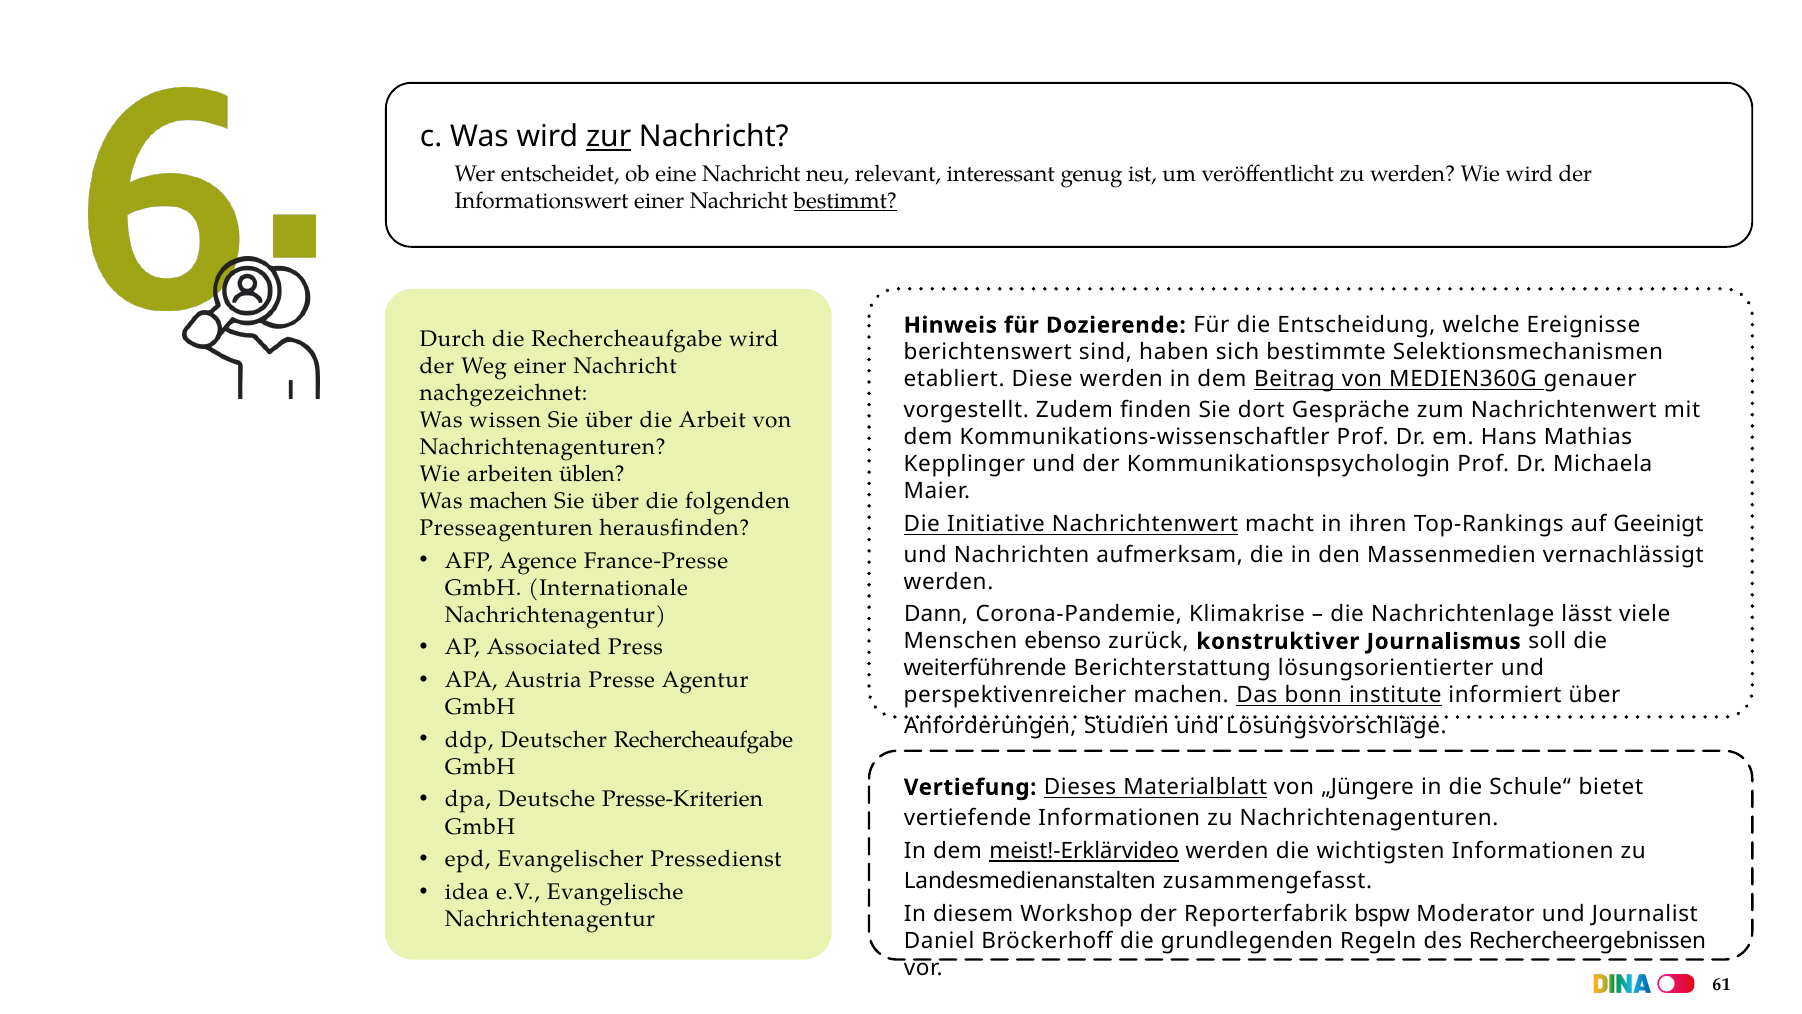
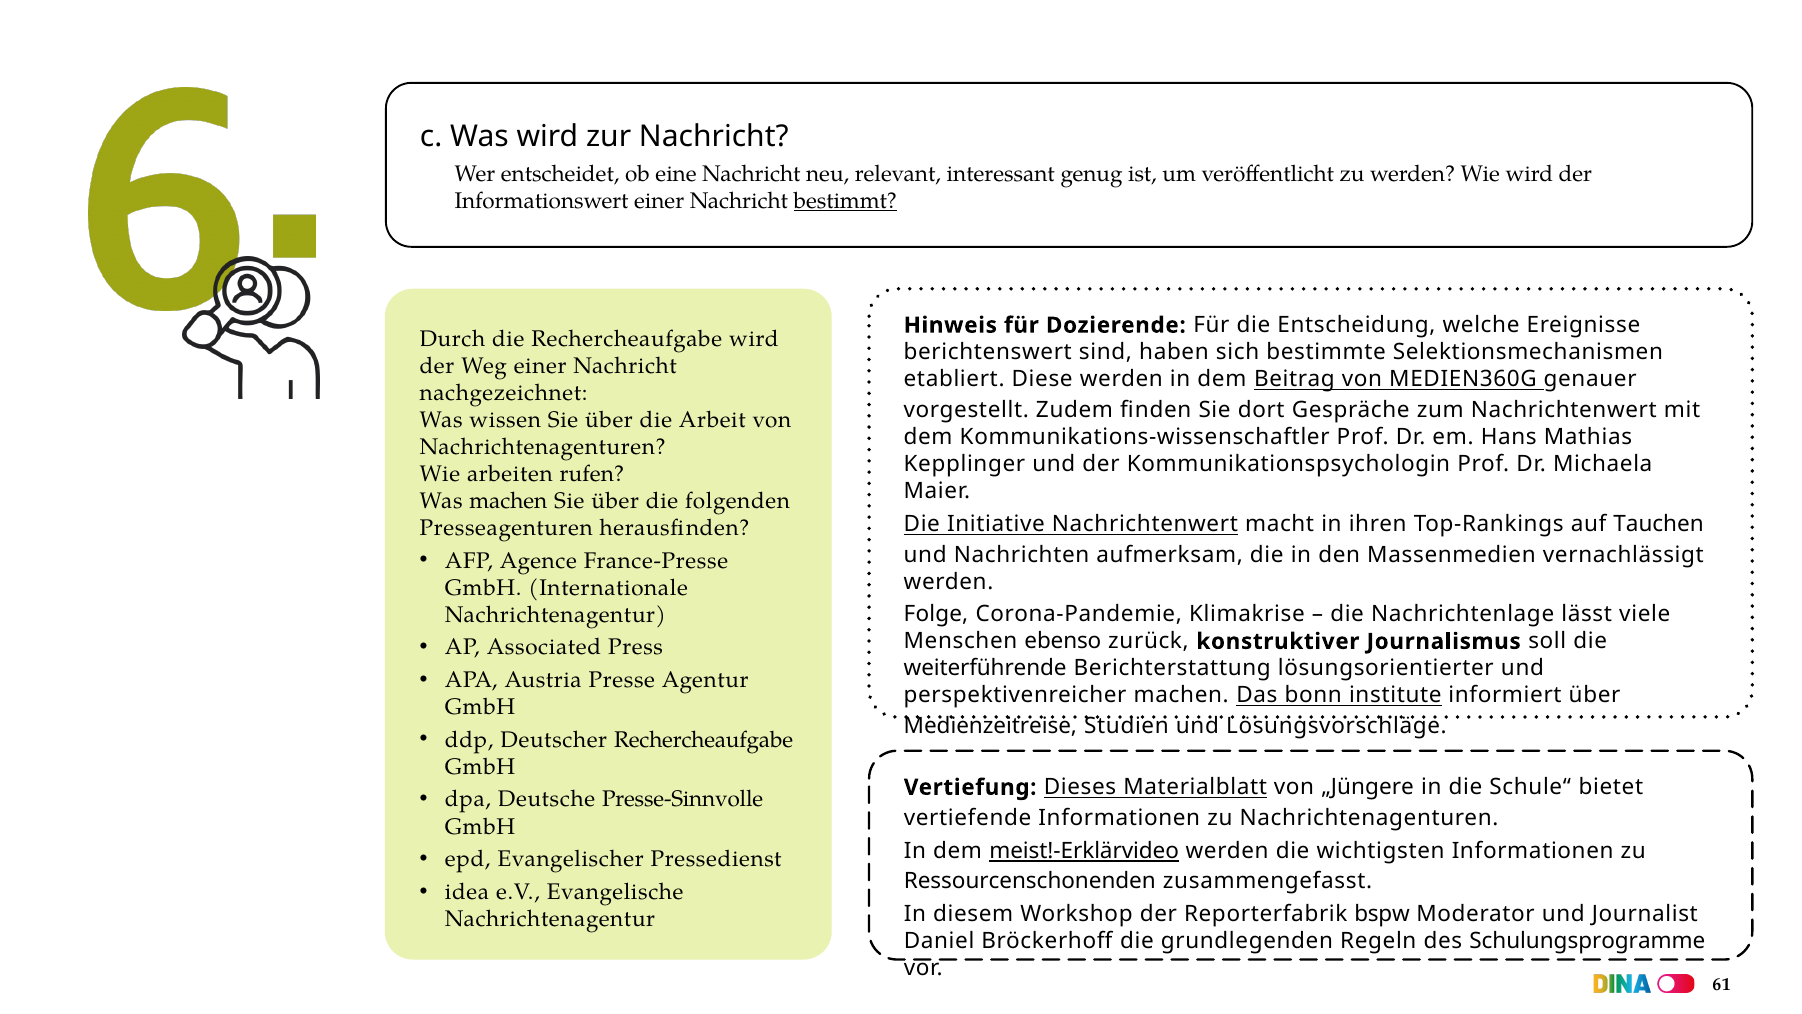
zur underline: present -> none (609, 137)
üblen: üblen -> rufen (592, 474)
Geeinigt: Geeinigt -> Tauchen (1659, 524)
Dann: Dann -> Folge (936, 614)
Anforderungen: Anforderungen -> Medienzeitreise (990, 726)
Presse-Kriterien: Presse-Kriterien -> Presse-Sinnvolle (683, 799)
Landesmedienanstalten: Landesmedienanstalten -> Ressourcenschonenden (1030, 881)
Rechercheergebnissen: Rechercheergebnissen -> Schulungsprogramme (1587, 941)
